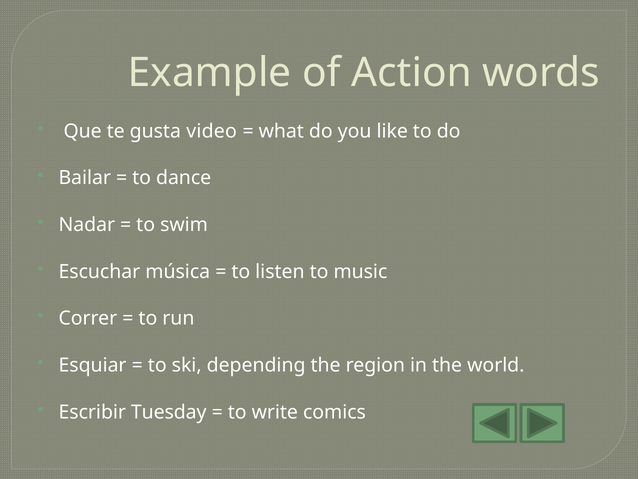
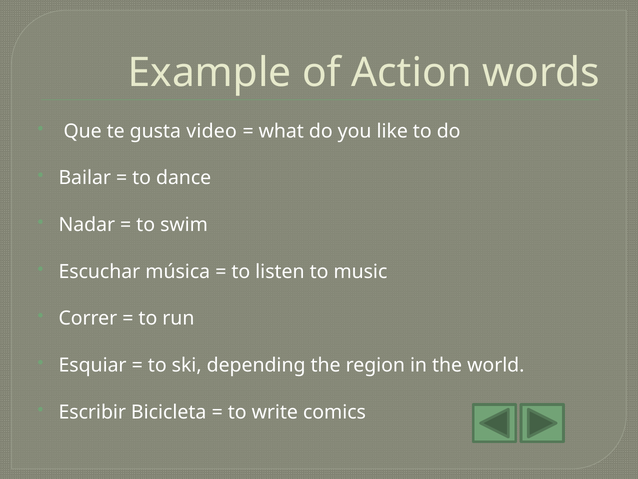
Tuesday: Tuesday -> Bicicleta (169, 412)
